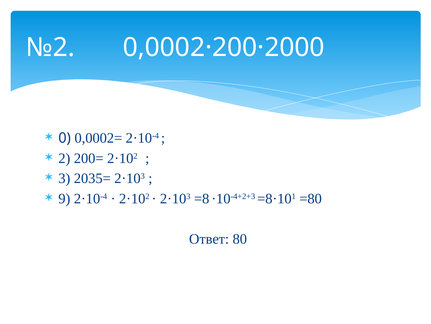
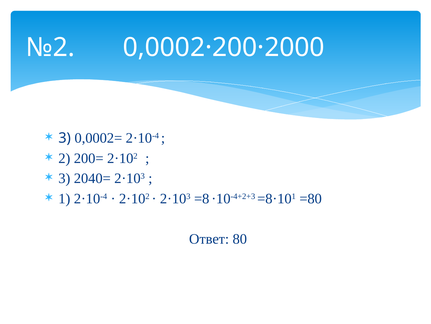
0: 0 -> 3 (65, 138)
2035=: 2035= -> 2040= (92, 178)
9: 9 -> 1 (64, 198)
